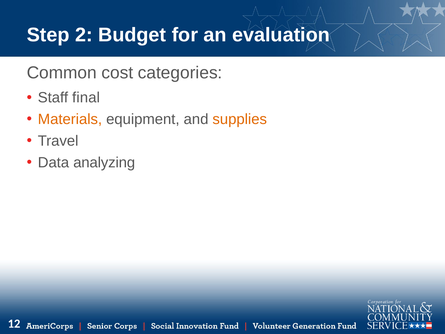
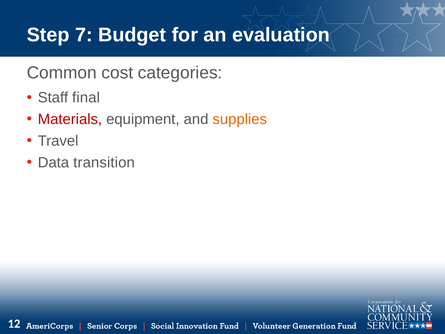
2: 2 -> 7 (84, 35)
Materials colour: orange -> red (70, 119)
analyzing: analyzing -> transition (104, 162)
